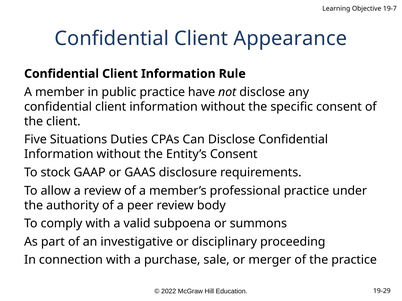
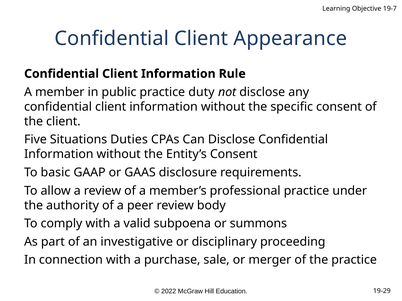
have: have -> duty (201, 92)
stock: stock -> basic (55, 173)
